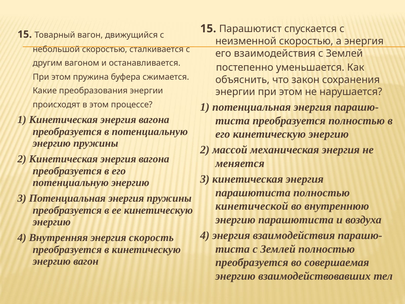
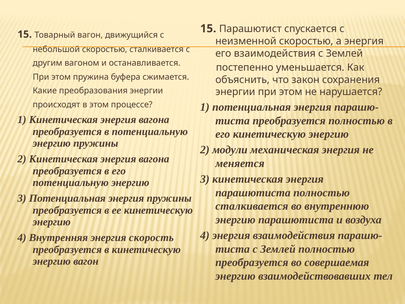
массой: массой -> модули (230, 150)
кинетической: кинетической -> сталкивается (252, 206)
